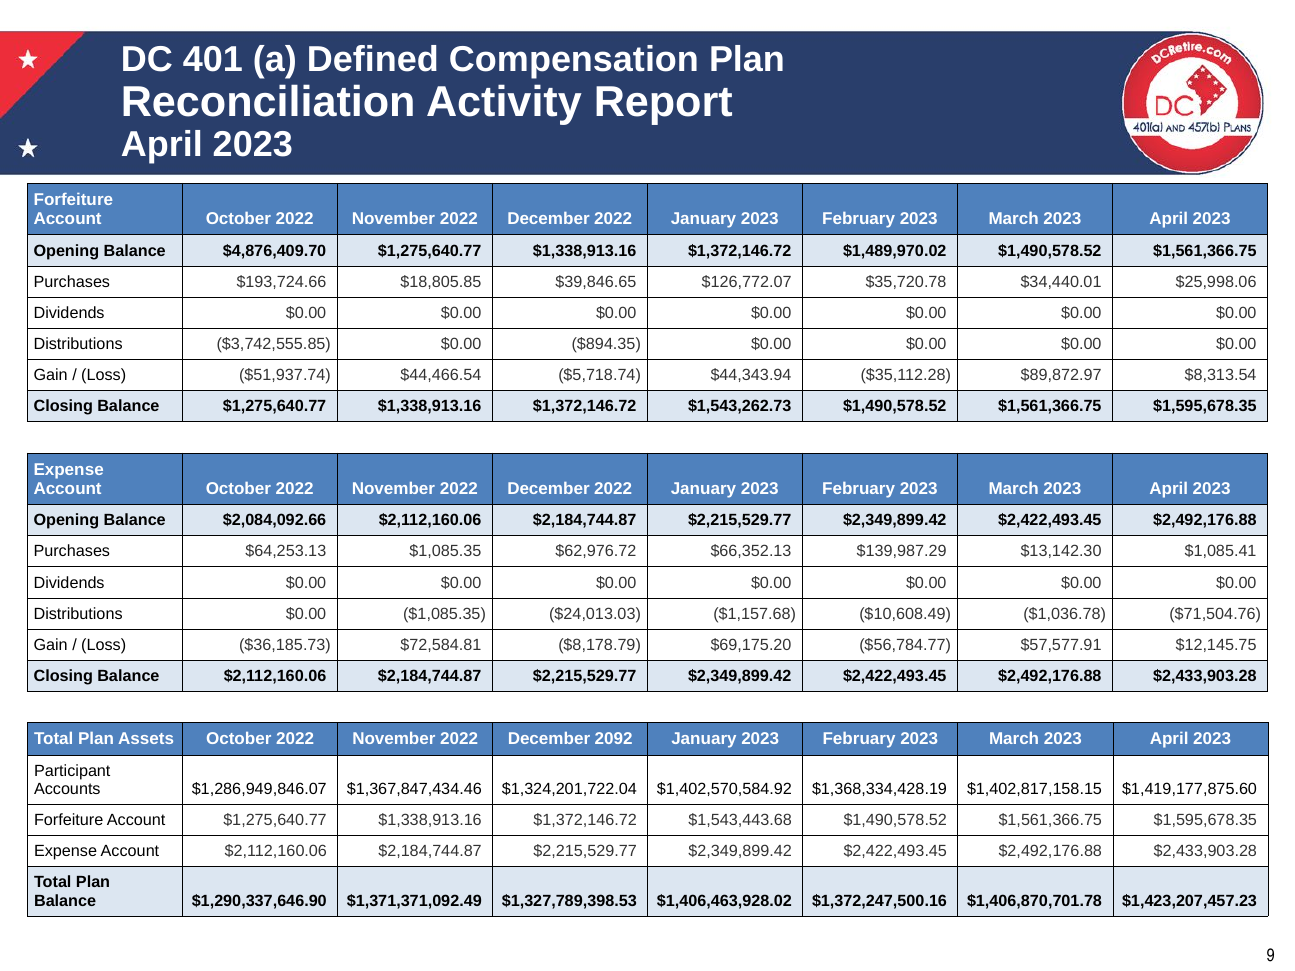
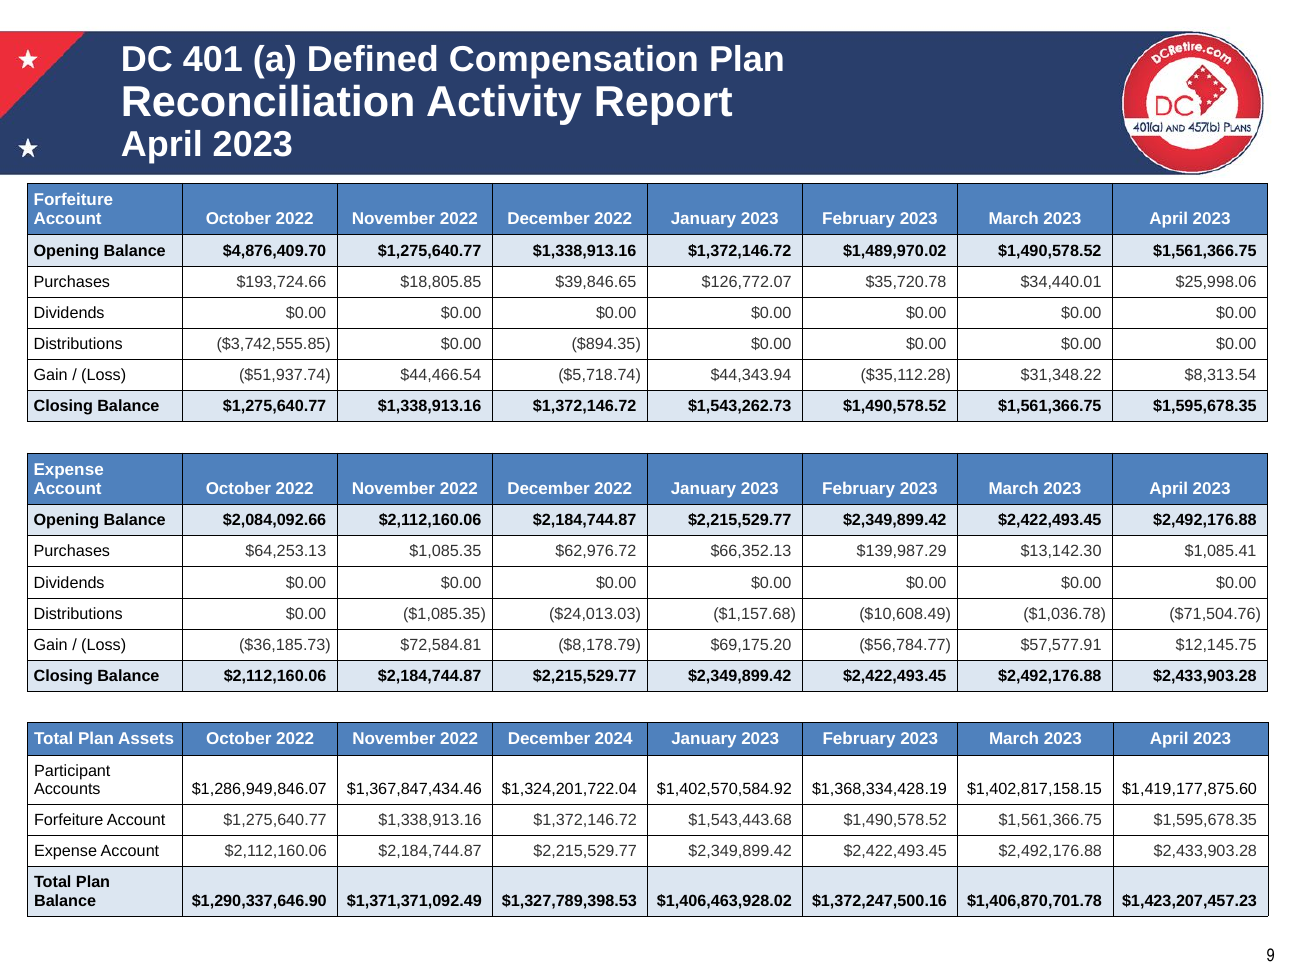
$89,872.97: $89,872.97 -> $31,348.22 (1061, 375)
2092: 2092 -> 2024 (614, 739)
